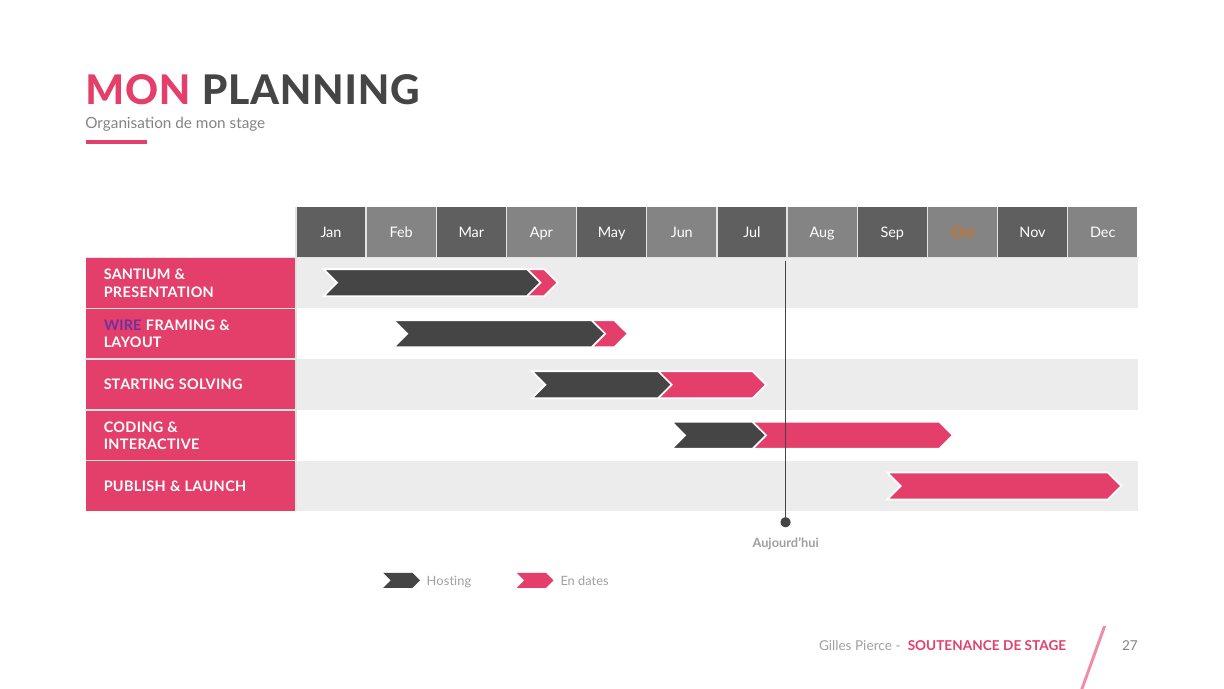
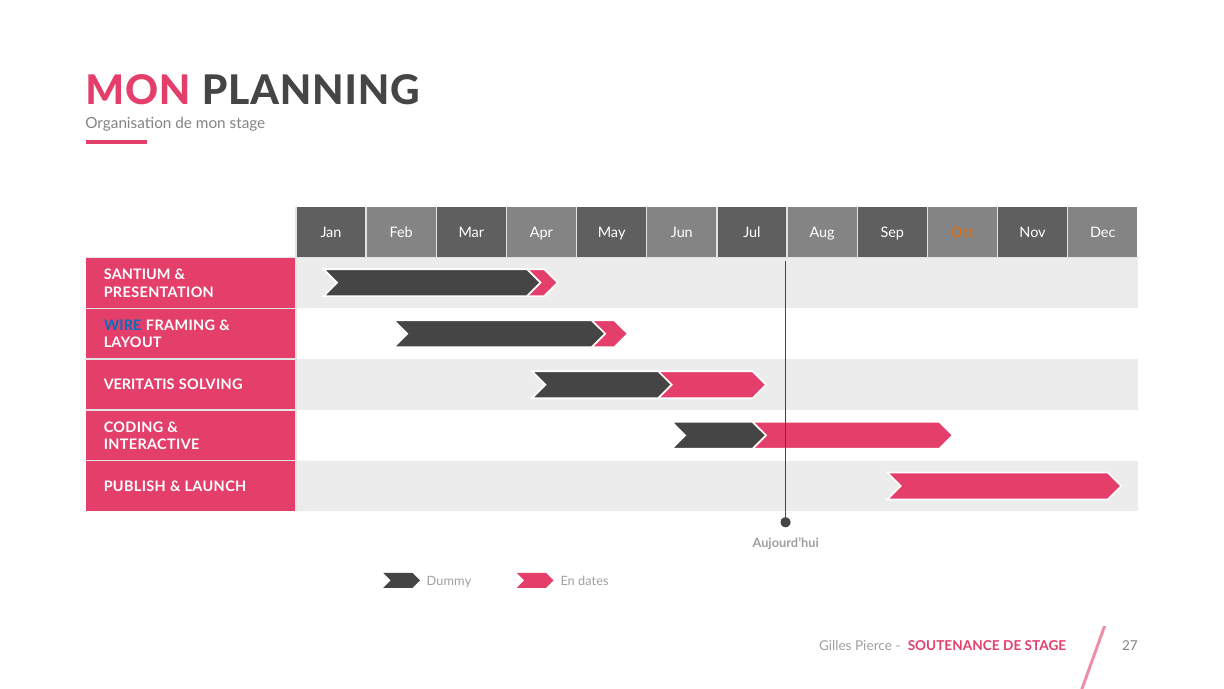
WIRE colour: purple -> blue (123, 326)
STARTING: STARTING -> VERITATIS (139, 385)
Hosting: Hosting -> Dummy (449, 581)
